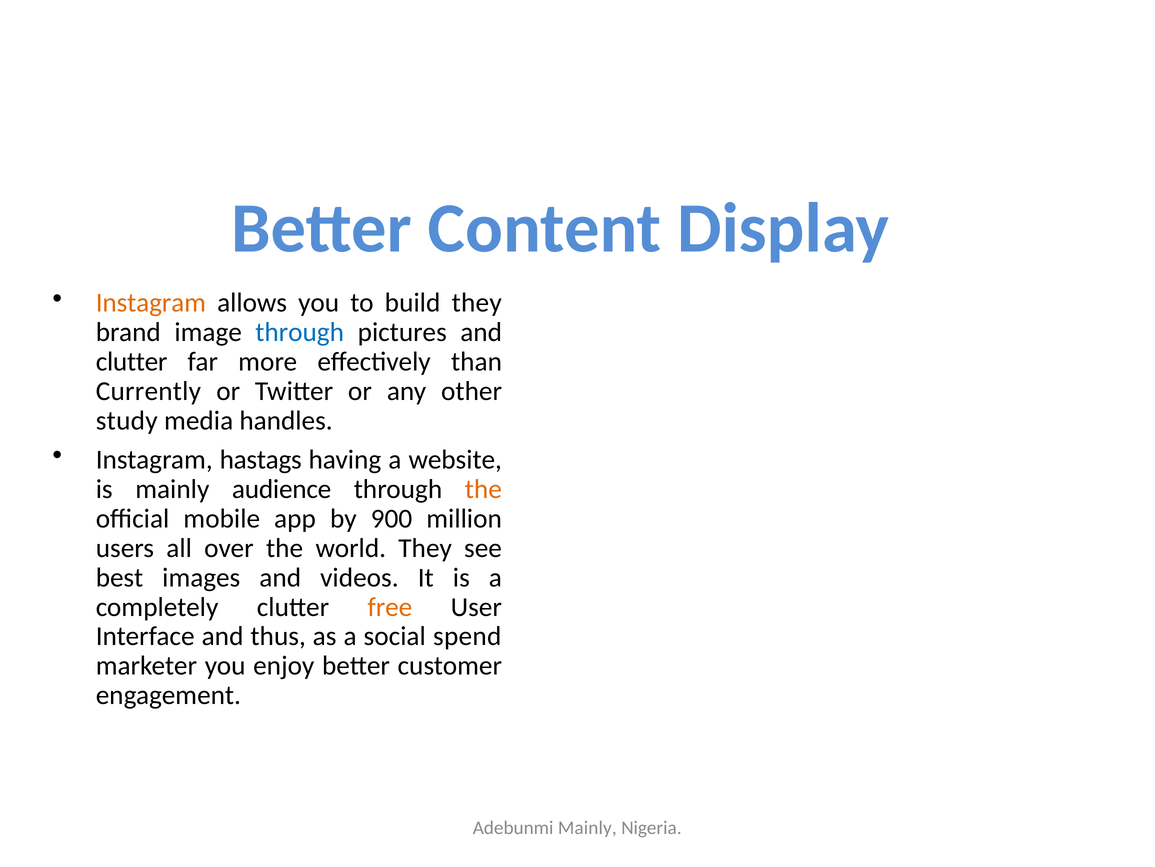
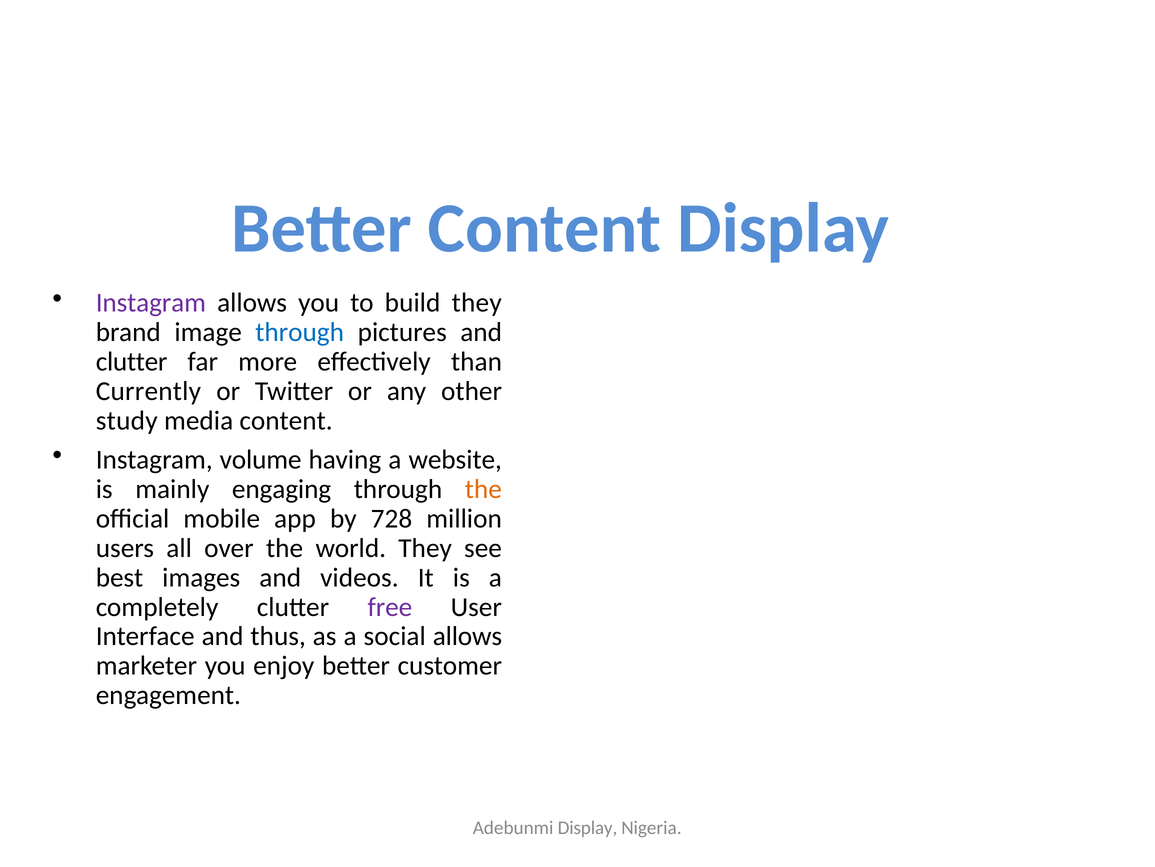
Instagram colour: orange -> purple (151, 303)
media handles: handles -> content (286, 420)
hastags: hastags -> volume (261, 459)
audience: audience -> engaging (282, 489)
900: 900 -> 728 (391, 518)
free colour: orange -> purple (390, 606)
social spend: spend -> allows (467, 636)
Adebunmi Mainly: Mainly -> Display (587, 827)
